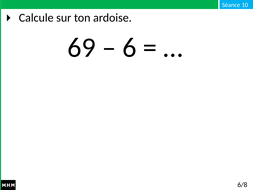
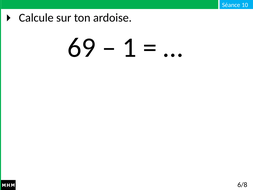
6: 6 -> 1 (129, 47)
